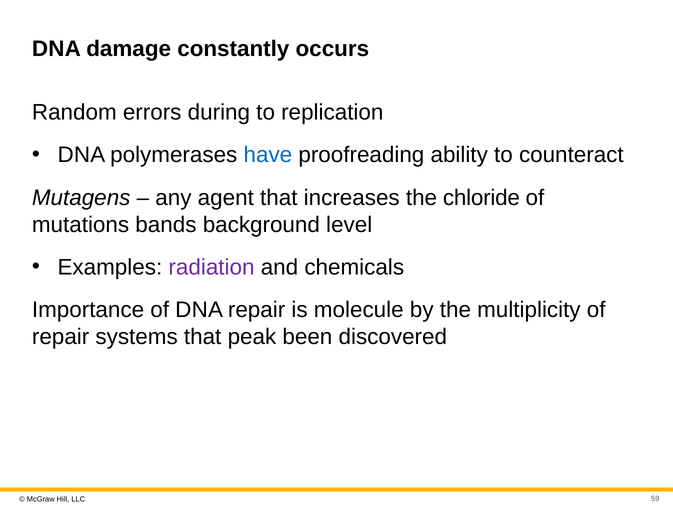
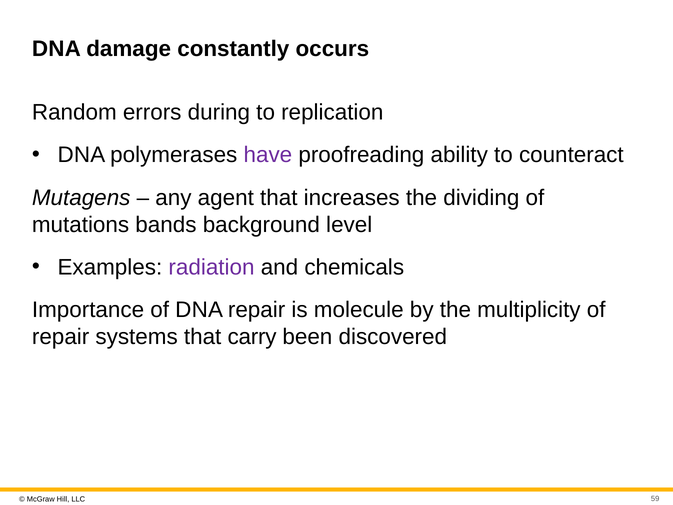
have colour: blue -> purple (268, 155)
chloride: chloride -> dividing (481, 198)
peak: peak -> carry (252, 337)
